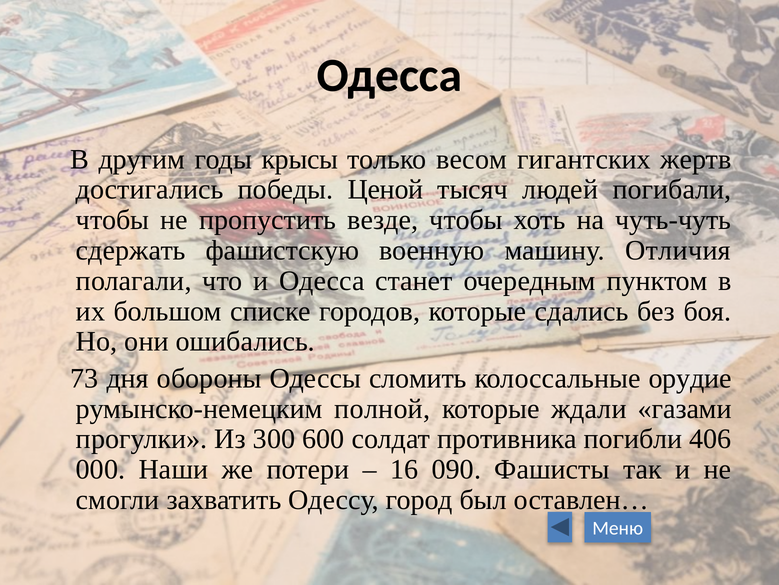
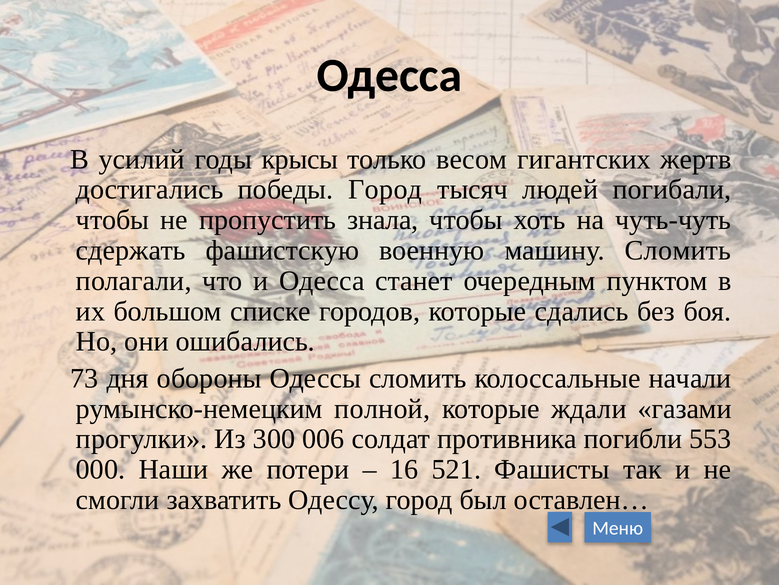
другим: другим -> усилий (142, 159)
победы Ценой: Ценой -> Город (385, 189)
везде: везде -> знала (383, 220)
машину Отличия: Отличия -> Сломить (678, 250)
орудие: орудие -> начали (690, 378)
600: 600 -> 006 (323, 439)
406: 406 -> 553 (710, 439)
090: 090 -> 521 (456, 469)
